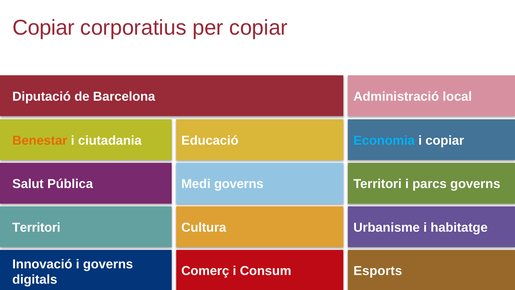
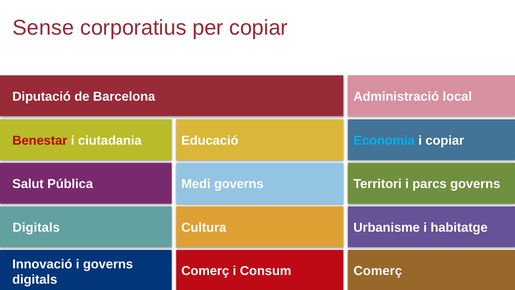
Copiar: Copiar -> Sense (43, 28)
Benestar colour: orange -> red (40, 140)
Territori: Territori -> Digitals (36, 227)
Esports: Esports -> Comerç (378, 271)
